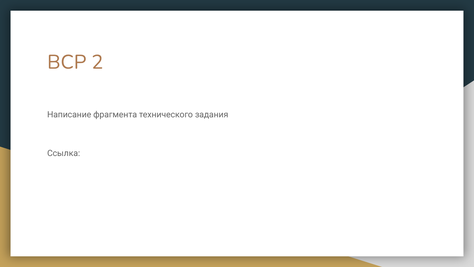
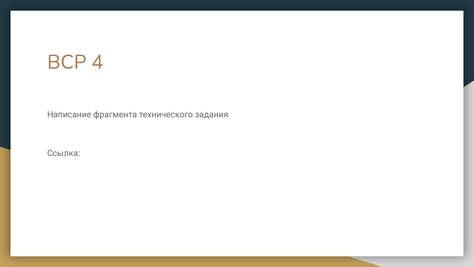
2: 2 -> 4 (97, 62)
